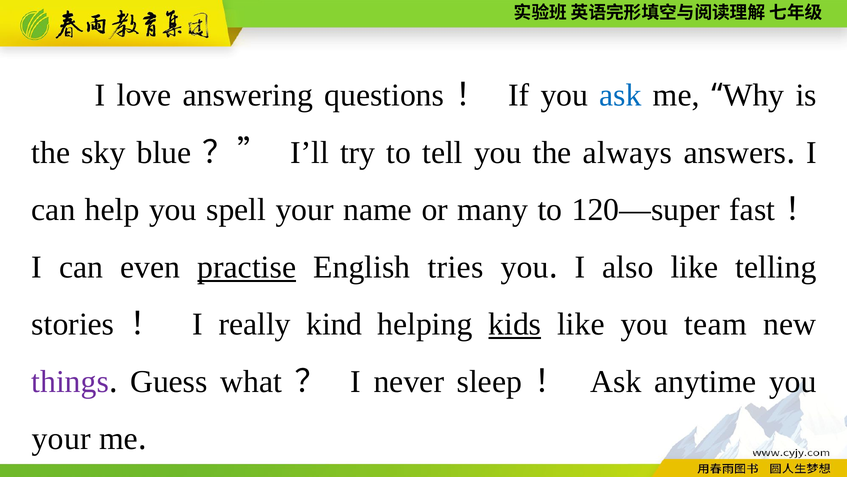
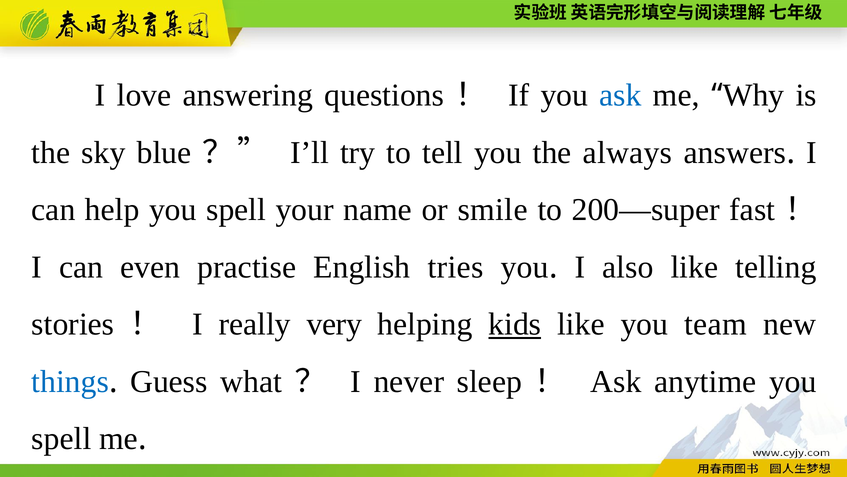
many: many -> smile (493, 210)
120—super: 120—super -> 200—super (646, 210)
practise underline: present -> none (247, 267)
kind: kind -> very (334, 324)
things colour: purple -> blue (70, 381)
your: your -> spell (61, 438)
